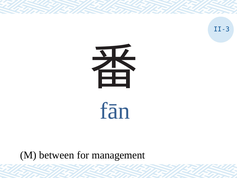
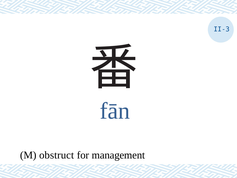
between: between -> obstruct (57, 155)
